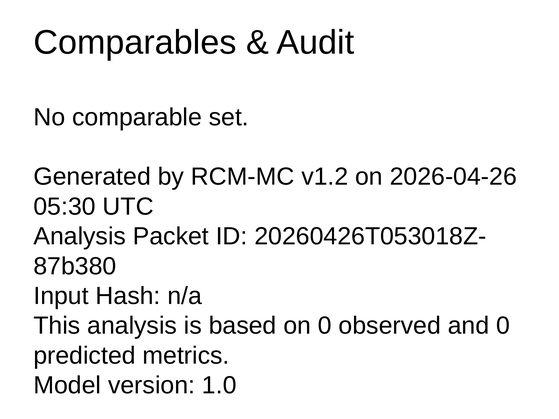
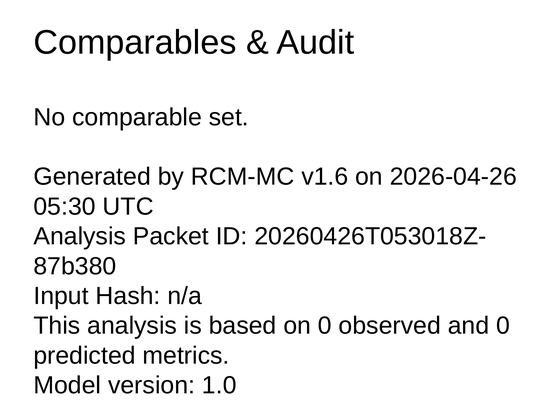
v1.2: v1.2 -> v1.6 (325, 177)
